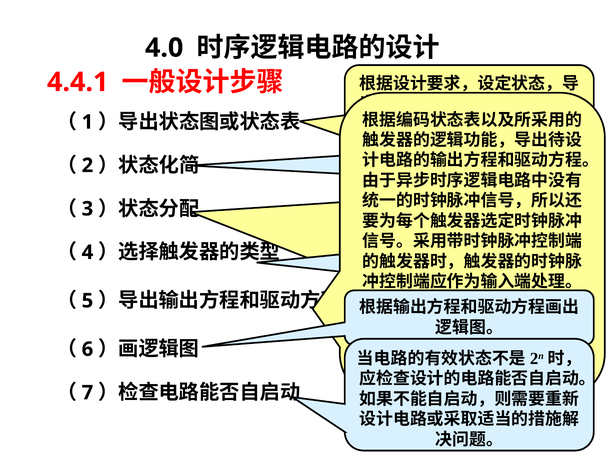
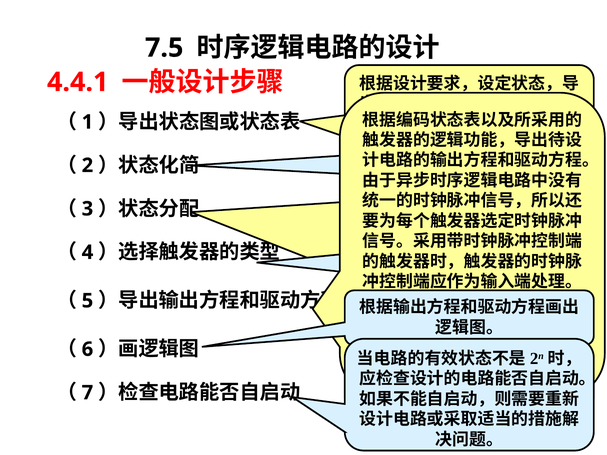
4.0: 4.0 -> 7.5 (164, 48)
